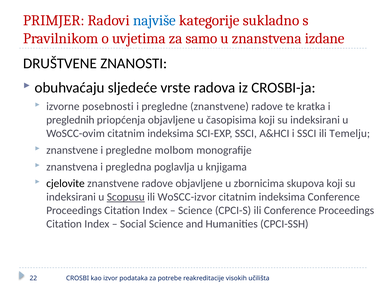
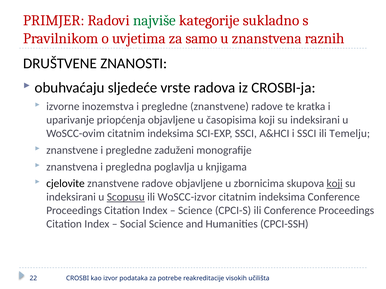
najviše colour: blue -> green (154, 20)
izdane: izdane -> raznih (325, 38)
posebnosti: posebnosti -> inozemstva (108, 107)
preglednih: preglednih -> uparivanje (70, 120)
molbom: molbom -> zaduženi (174, 150)
koji underline: none -> present (335, 184)
